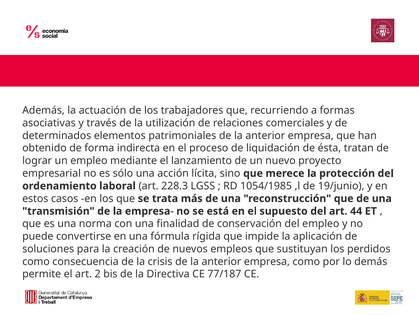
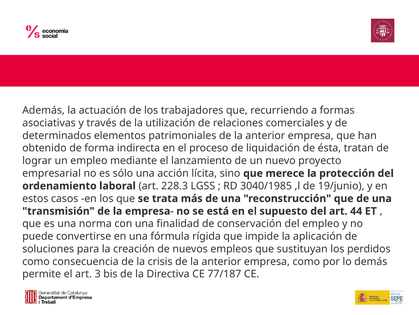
1054/1985: 1054/1985 -> 3040/1985 (266, 186)
2: 2 -> 3 (98, 274)
